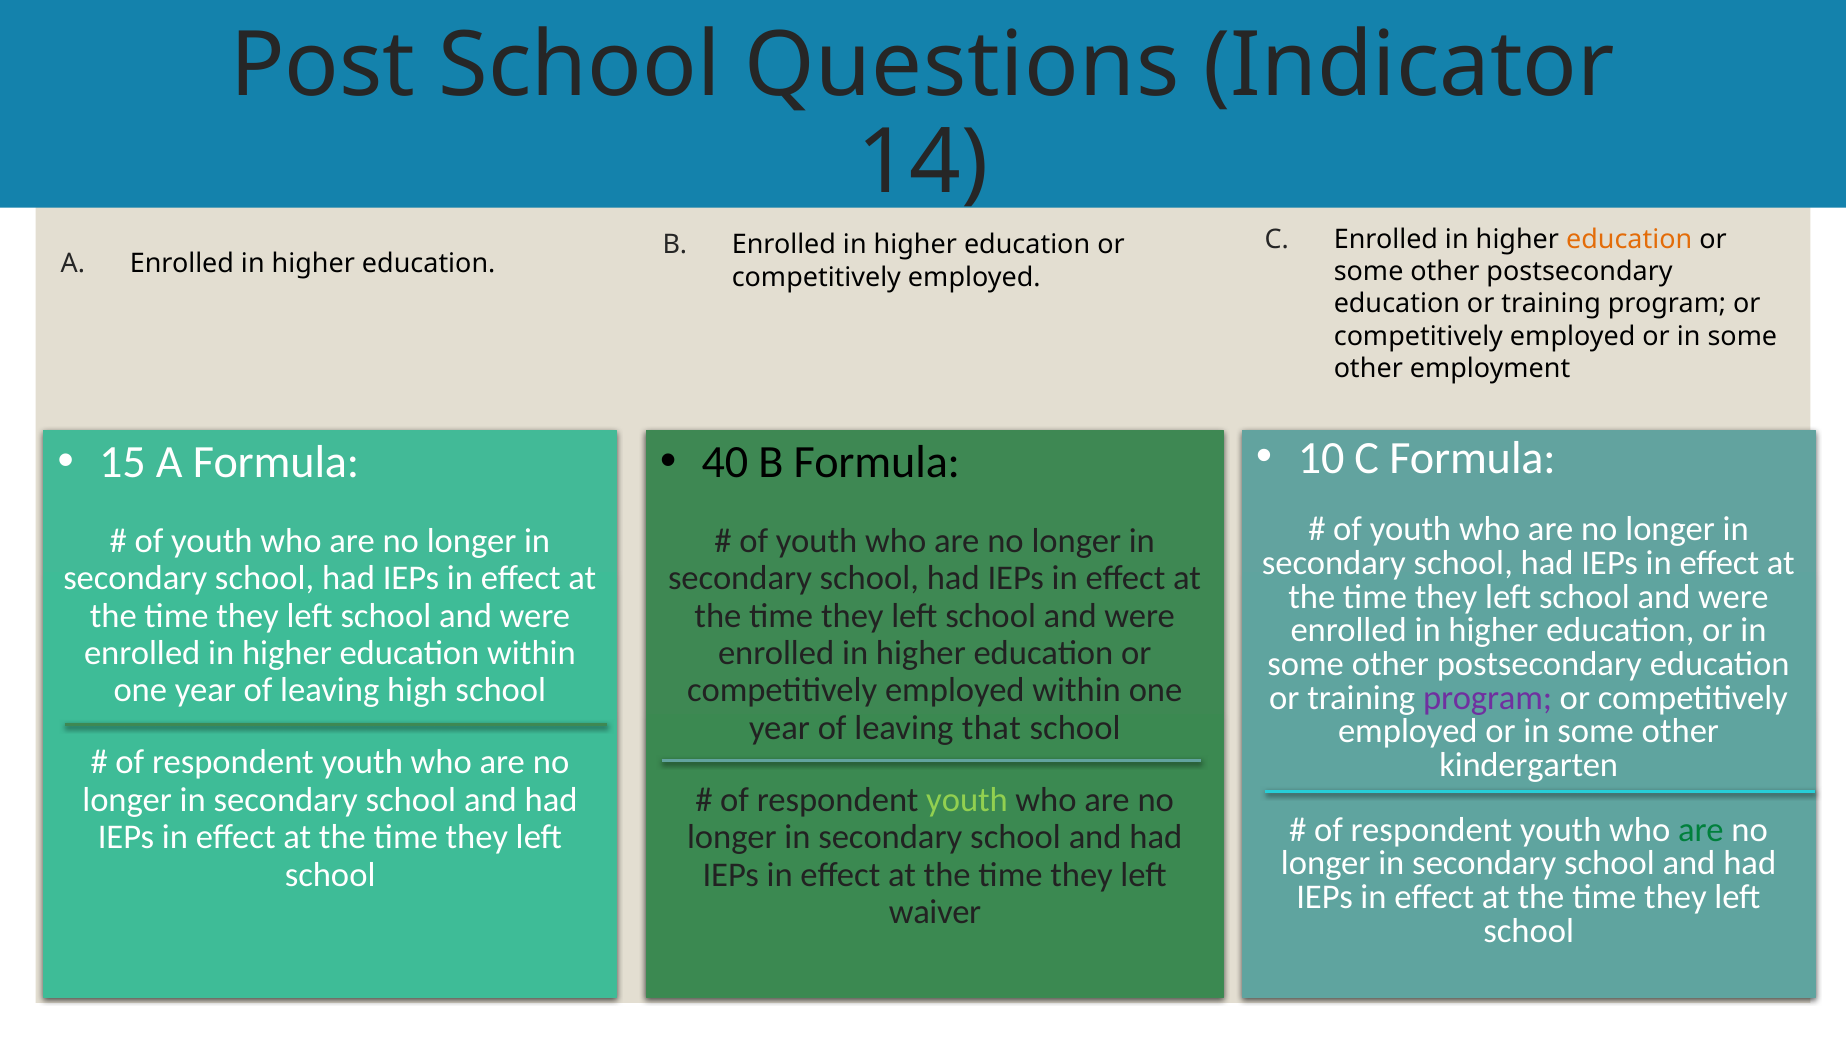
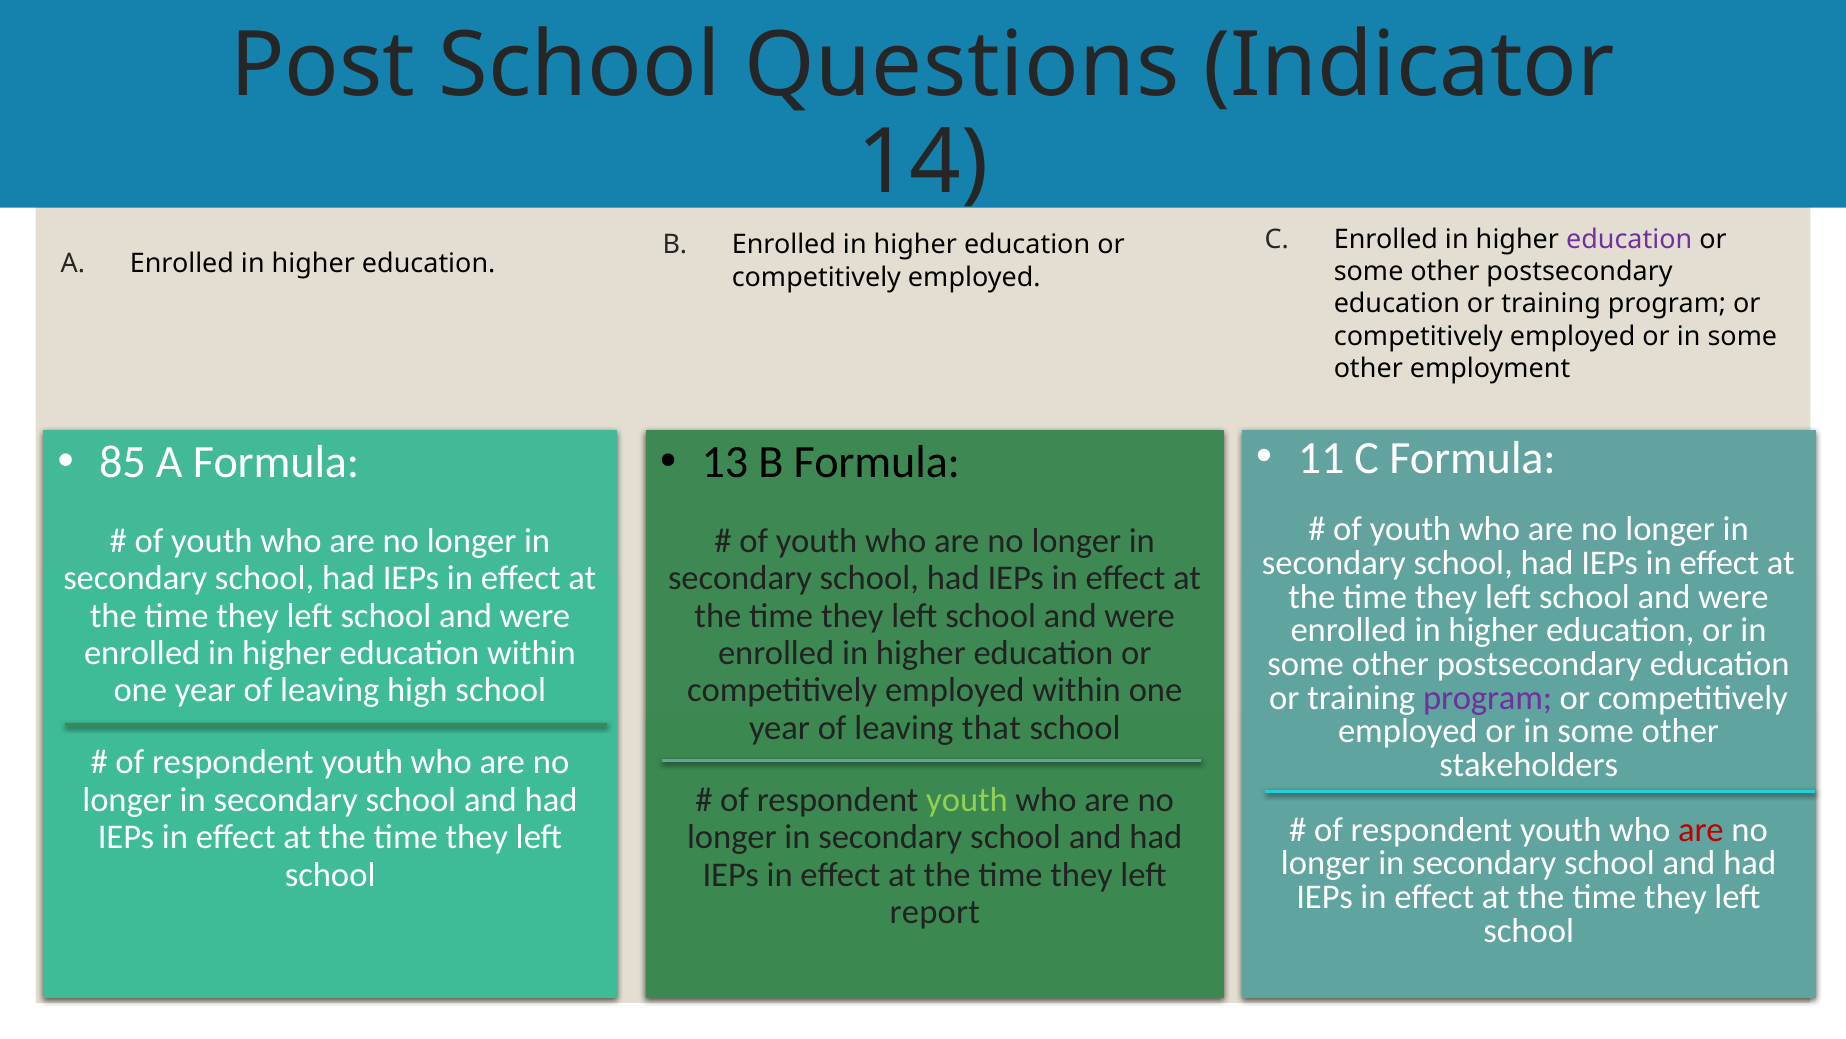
education colour: orange -> purple (1629, 239)
10: 10 -> 11 (1321, 458)
15: 15 -> 85 (123, 462)
40: 40 -> 13 (725, 462)
kindergarten: kindergarten -> stakeholders (1529, 764)
are colour: green -> red (1701, 829)
waiver: waiver -> report (935, 912)
